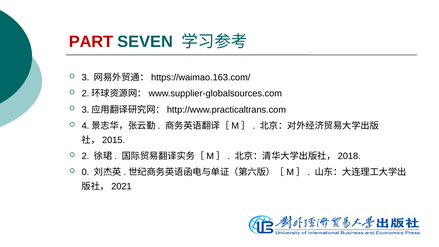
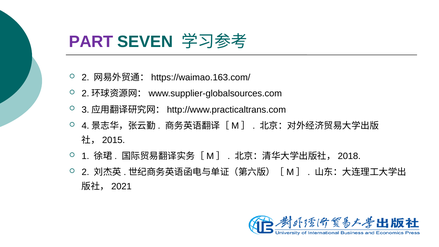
PART colour: red -> purple (91, 42)
3: 3 -> 2 (85, 77)
2: 2 -> 1 (85, 156)
0: 0 -> 2 (85, 172)
